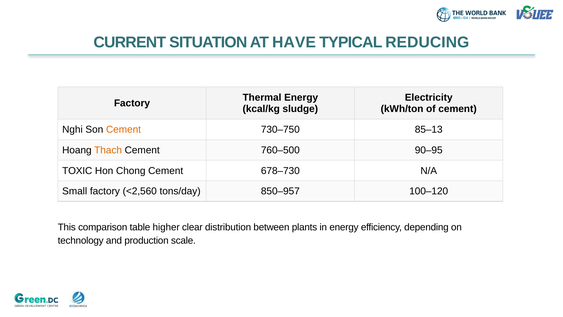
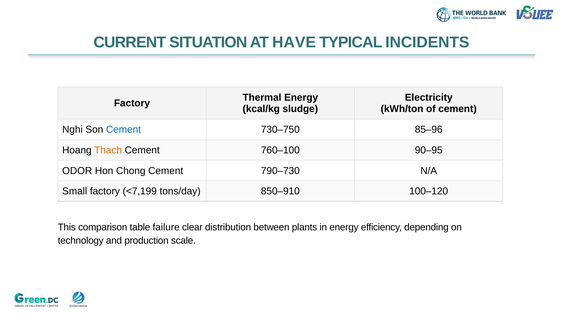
REDUCING: REDUCING -> INCIDENTS (427, 42)
Cement colour: orange -> blue (124, 130)
85–13: 85–13 -> 85–96 (429, 130)
760–500: 760–500 -> 760–100 (280, 150)
TOXIC: TOXIC -> ODOR (77, 171)
678–730: 678–730 -> 790–730 (280, 171)
<2,560: <2,560 -> <7,199 (140, 191)
850–957: 850–957 -> 850–910 (280, 191)
higher: higher -> failure (166, 227)
